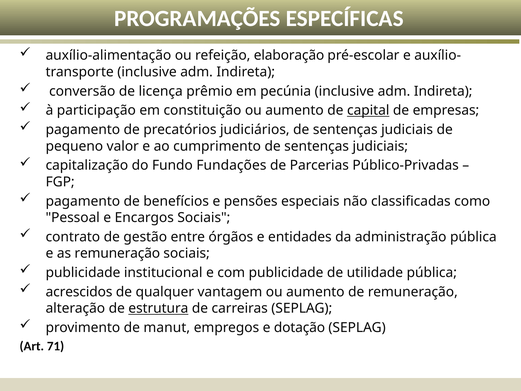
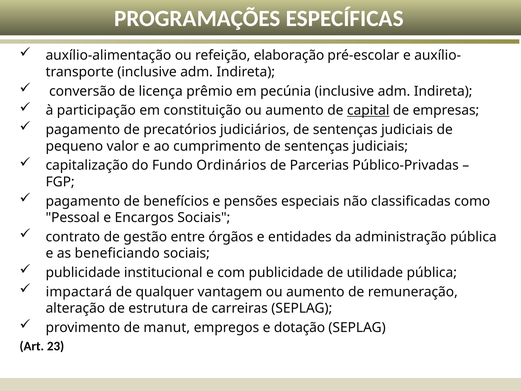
Fundações: Fundações -> Ordinários (231, 165)
as remuneração: remuneração -> beneficiando (117, 253)
acrescidos: acrescidos -> impactará (79, 292)
estrutura underline: present -> none (158, 308)
71: 71 -> 23 (56, 346)
